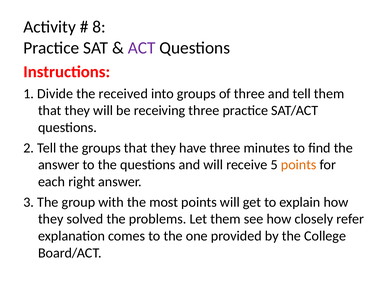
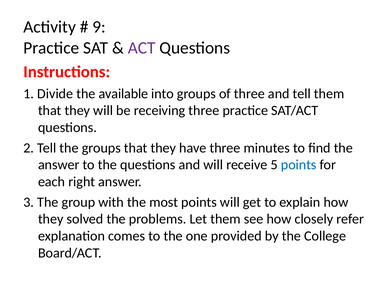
8: 8 -> 9 (99, 27)
received: received -> available (123, 94)
points colour: orange -> blue (299, 165)
